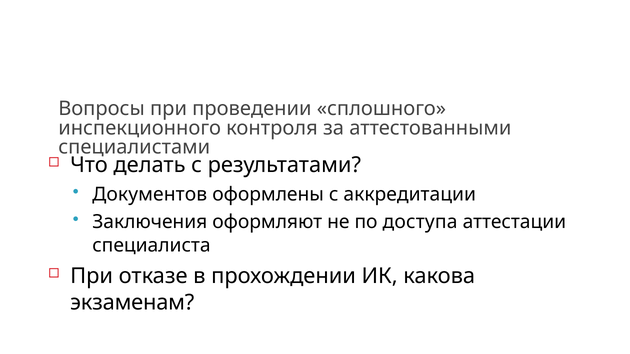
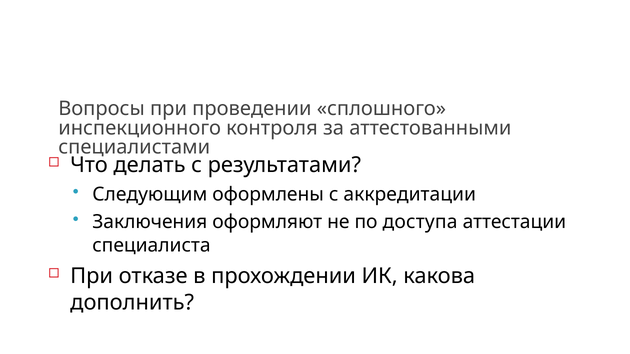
Документов: Документов -> Следующим (150, 194)
экзаменам: экзаменам -> дополнить (132, 303)
